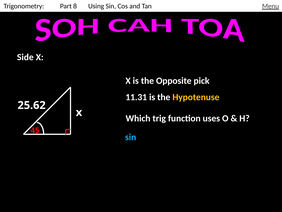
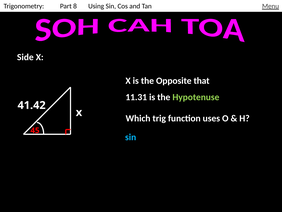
pick: pick -> that (202, 81)
Hypotenuse colour: yellow -> light green (196, 97)
25.62: 25.62 -> 41.42 (32, 105)
